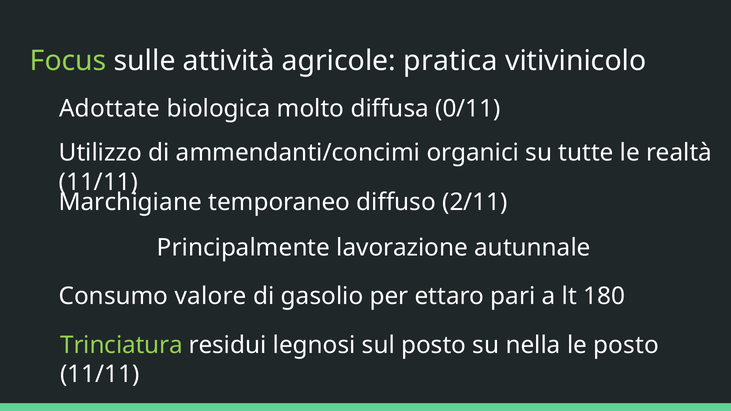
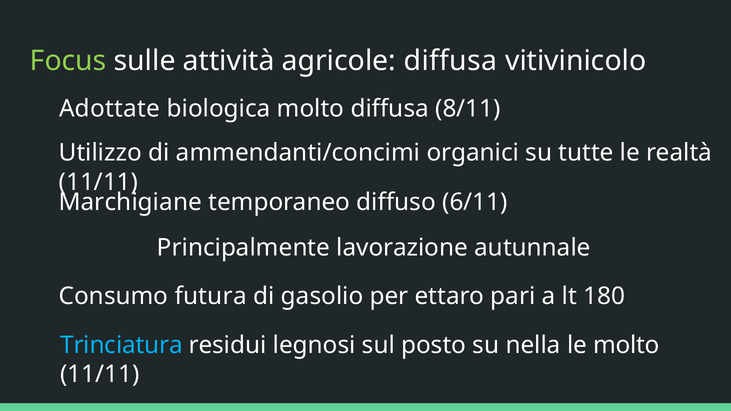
agricole pratica: pratica -> diffusa (450, 61)
0/11: 0/11 -> 8/11 (468, 109)
2/11: 2/11 -> 6/11 (475, 203)
valore: valore -> futura (211, 296)
Trinciatura colour: light green -> light blue (121, 345)
le posto: posto -> molto (626, 345)
